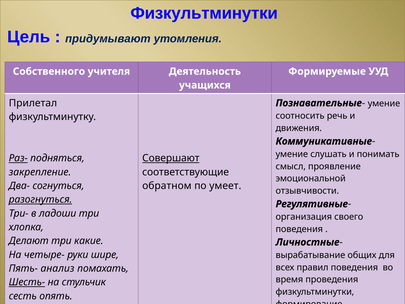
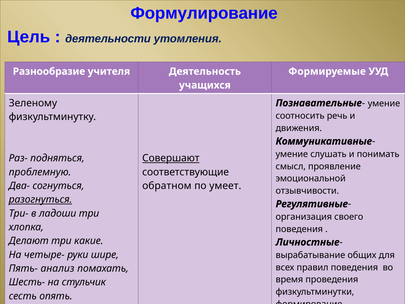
Физкультминутки: Физкультминутки -> Формулирование (204, 13)
придумывают: придумывают -> деятельности (108, 39)
Собственного: Собственного -> Разнообразие (49, 71)
Прилетал: Прилетал -> Зеленому (33, 103)
Раз- underline: present -> none (18, 158)
закрепление: закрепление -> проблемную (40, 172)
Шесть- underline: present -> none (27, 282)
